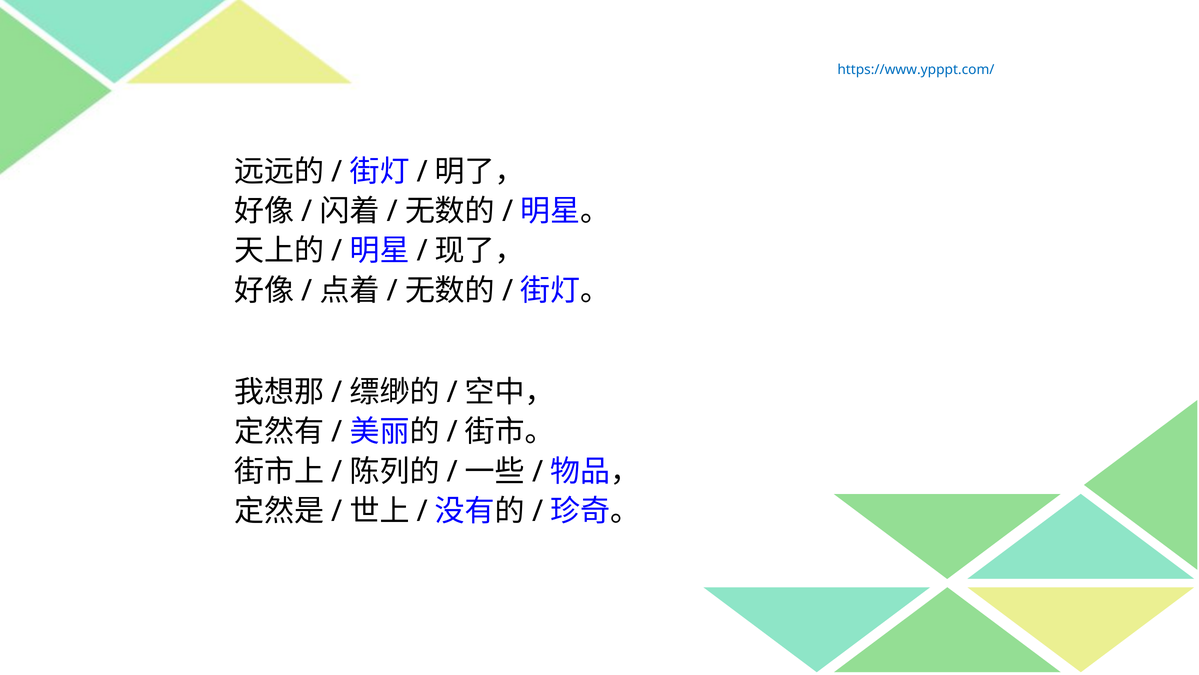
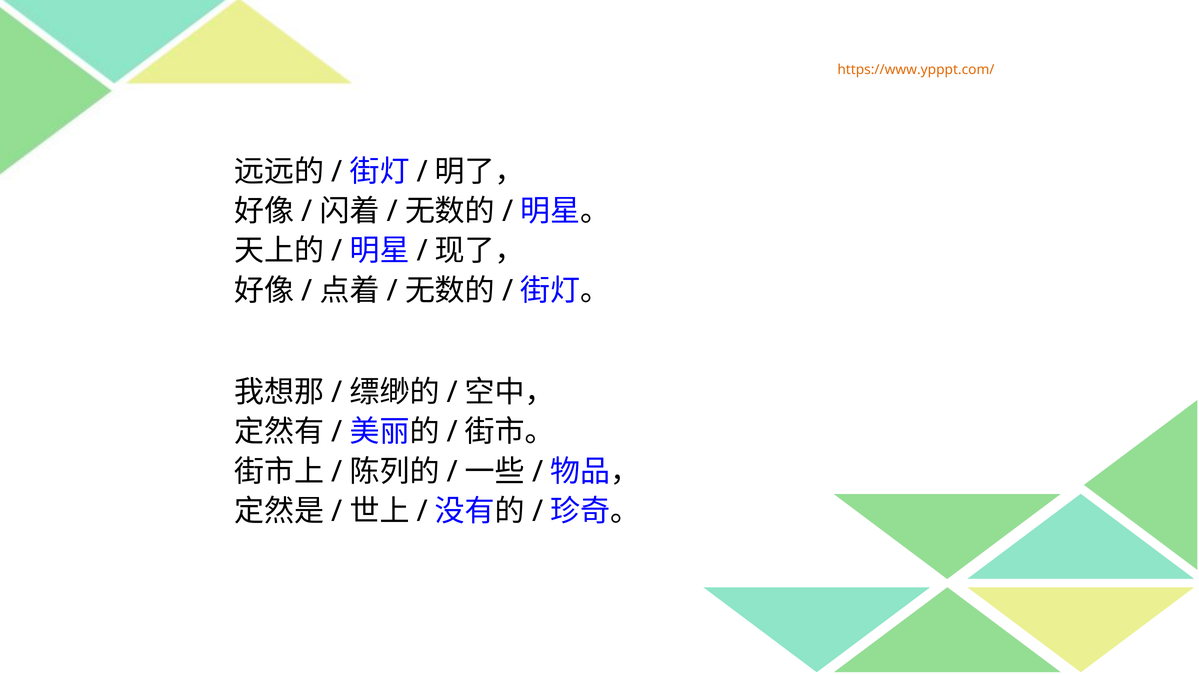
https://www.ypppt.com/ colour: blue -> orange (916, 69)
